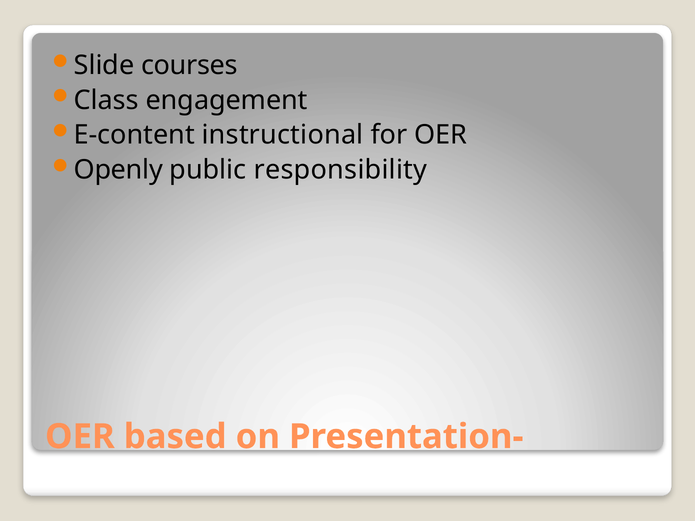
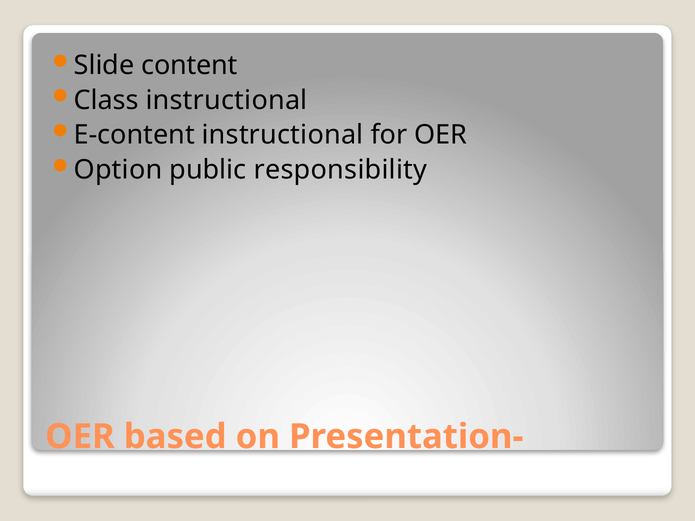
courses: courses -> content (189, 65)
Class engagement: engagement -> instructional (227, 100)
Openly: Openly -> Option (118, 170)
